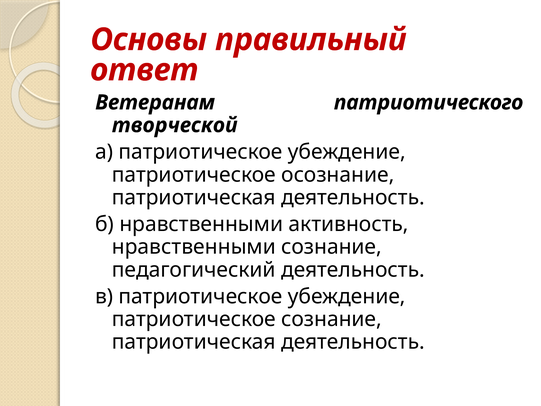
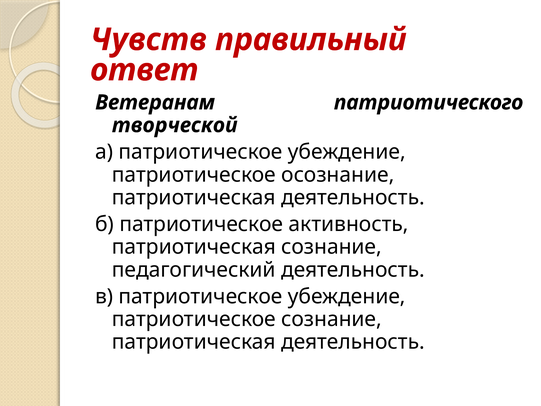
Основы: Основы -> Чувств (149, 40)
б нравственными: нравственными -> патриотическое (201, 224)
нравственными: нравственными -> патриотическая (194, 247)
